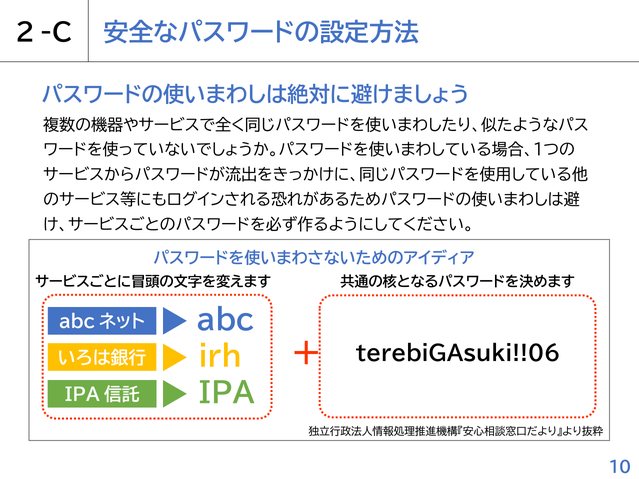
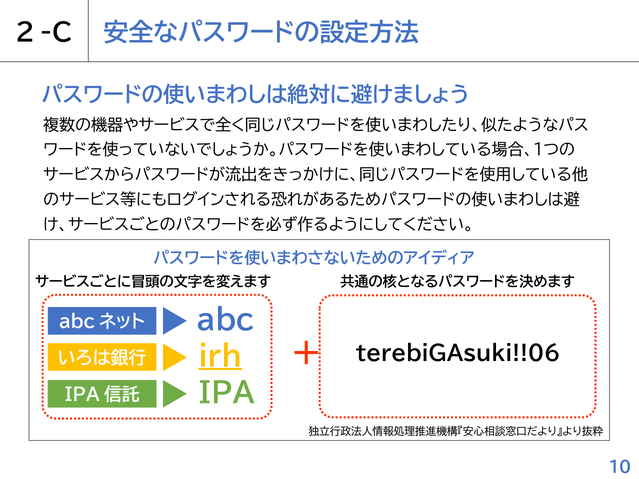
irh underline: none -> present (220, 357)
